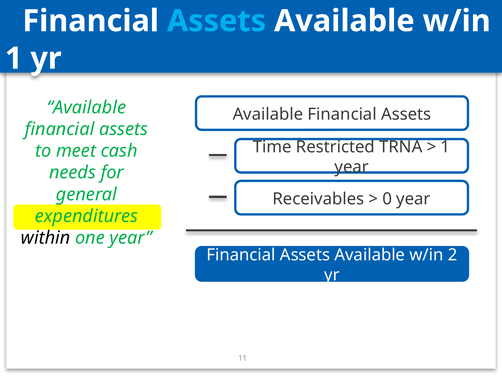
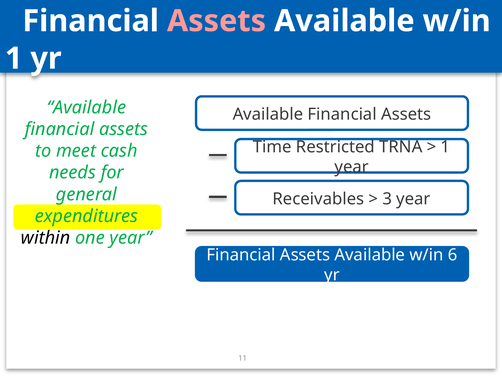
Assets colour: light blue -> pink (217, 21)
0: 0 -> 3 (387, 199)
2: 2 -> 6 (453, 255)
